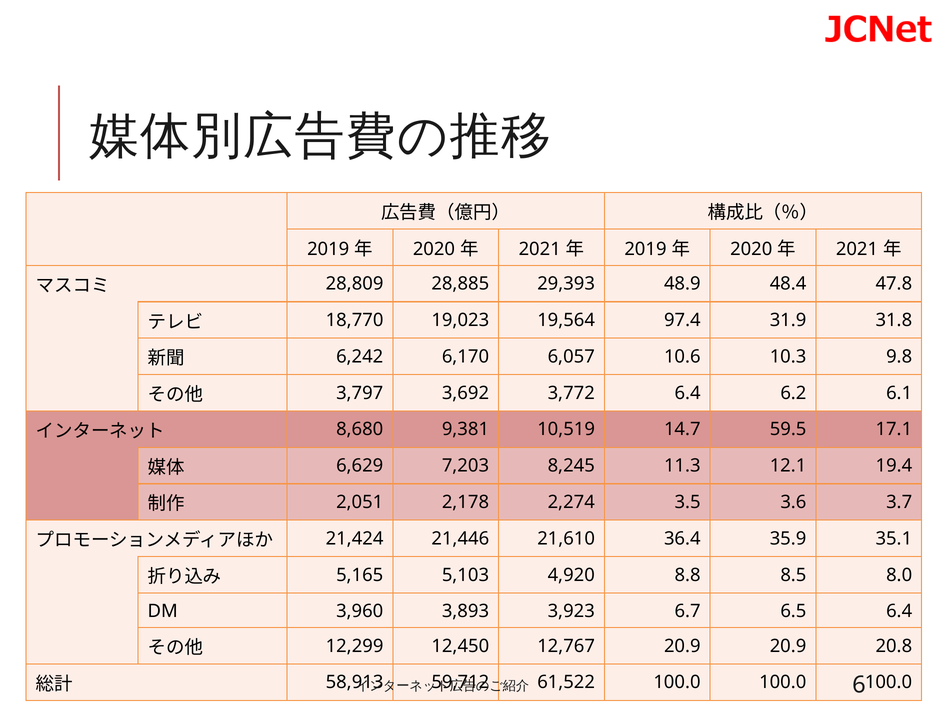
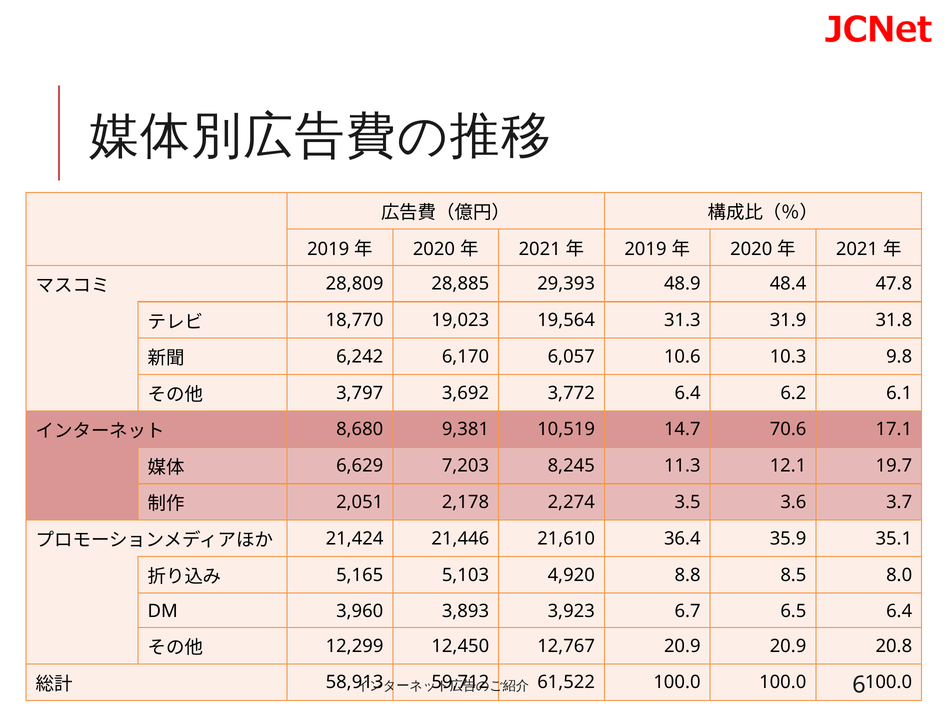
97.4: 97.4 -> 31.3 (682, 320)
59.5: 59.5 -> 70.6 (788, 429)
19.4: 19.4 -> 19.7 (894, 466)
